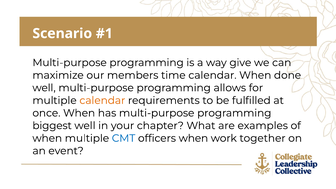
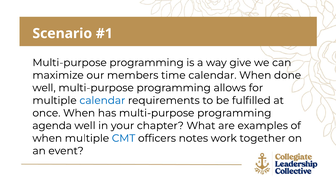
calendar colour: orange -> blue (102, 100)
biggest: biggest -> agenda (52, 126)
officers when: when -> notes (193, 138)
